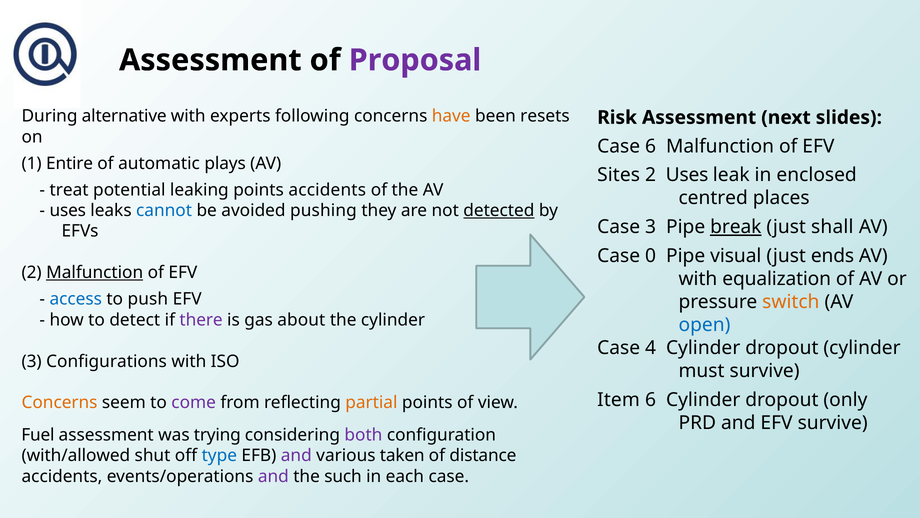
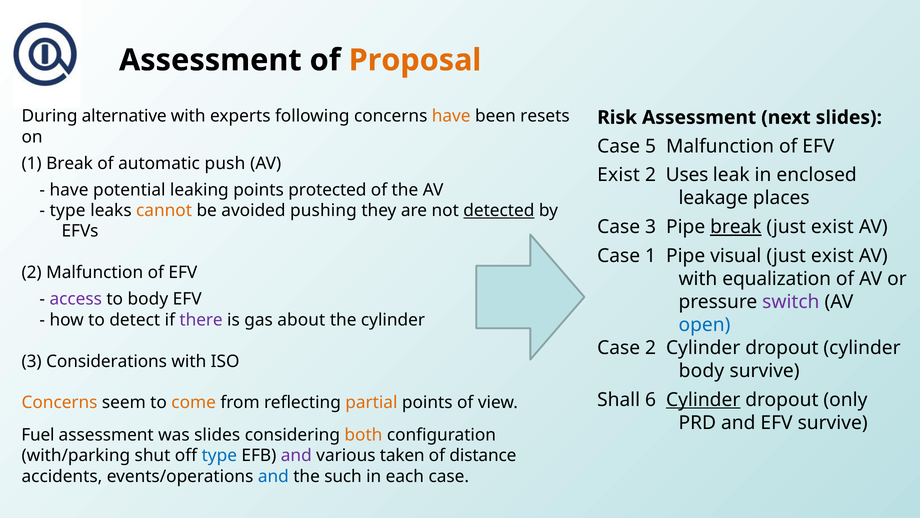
Proposal colour: purple -> orange (415, 60)
Case 6: 6 -> 5 (651, 146)
1 Entire: Entire -> Break (70, 163)
plays: plays -> push (225, 163)
Sites: Sites -> Exist (619, 175)
treat: treat -> have (69, 190)
points accidents: accidents -> protected (327, 190)
centred: centred -> leakage (713, 198)
uses: uses -> type (68, 210)
cannot colour: blue -> orange (164, 210)
shall: shall -> exist (832, 227)
Case 0: 0 -> 1 (651, 255)
ends: ends -> exist (832, 255)
Malfunction underline: present -> none (95, 272)
access colour: blue -> purple (76, 299)
to push: push -> body (148, 299)
switch colour: orange -> purple (791, 302)
Case 4: 4 -> 2 (651, 348)
Configurations: Configurations -> Considerations (107, 361)
must: must -> body (701, 371)
Item: Item -> Shall (619, 399)
Cylinder underline: none -> present (703, 399)
come colour: purple -> orange (194, 402)
was trying: trying -> slides (217, 435)
both colour: purple -> orange (363, 435)
with/allowed: with/allowed -> with/parking (76, 455)
and colour: purple -> blue (273, 476)
